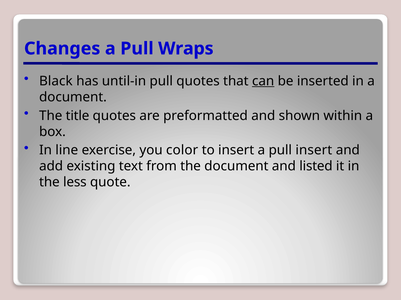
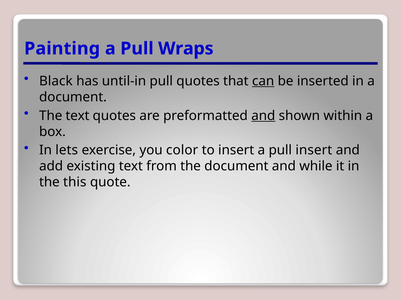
Changes: Changes -> Painting (62, 49)
The title: title -> text (78, 116)
and underline: none -> present (263, 116)
line: line -> lets (67, 151)
listed: listed -> while (316, 167)
less: less -> this (75, 183)
